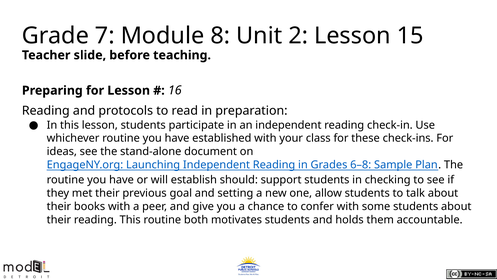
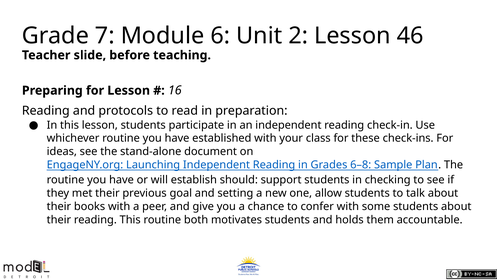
8: 8 -> 6 (220, 36)
15: 15 -> 46 (410, 36)
